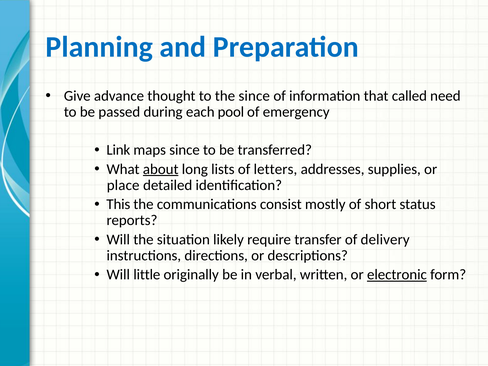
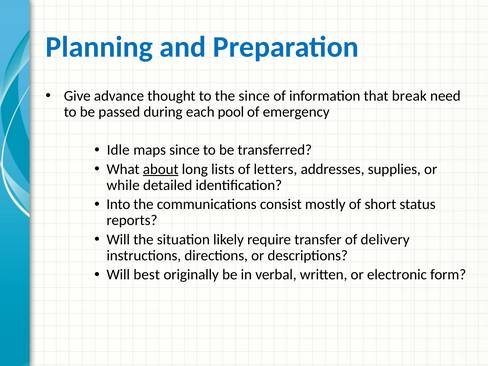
called: called -> break (409, 96)
Link: Link -> Idle (118, 150)
place: place -> while (123, 185)
This: This -> Into (118, 204)
little: little -> best (147, 275)
electronic underline: present -> none (397, 275)
